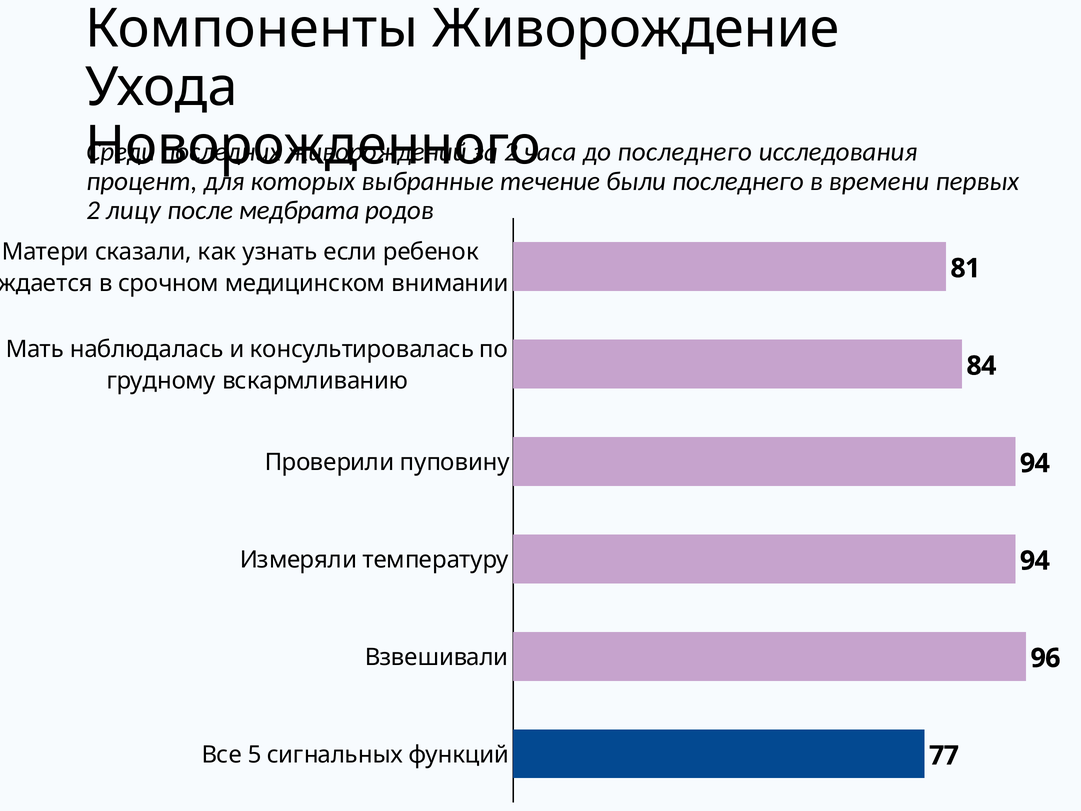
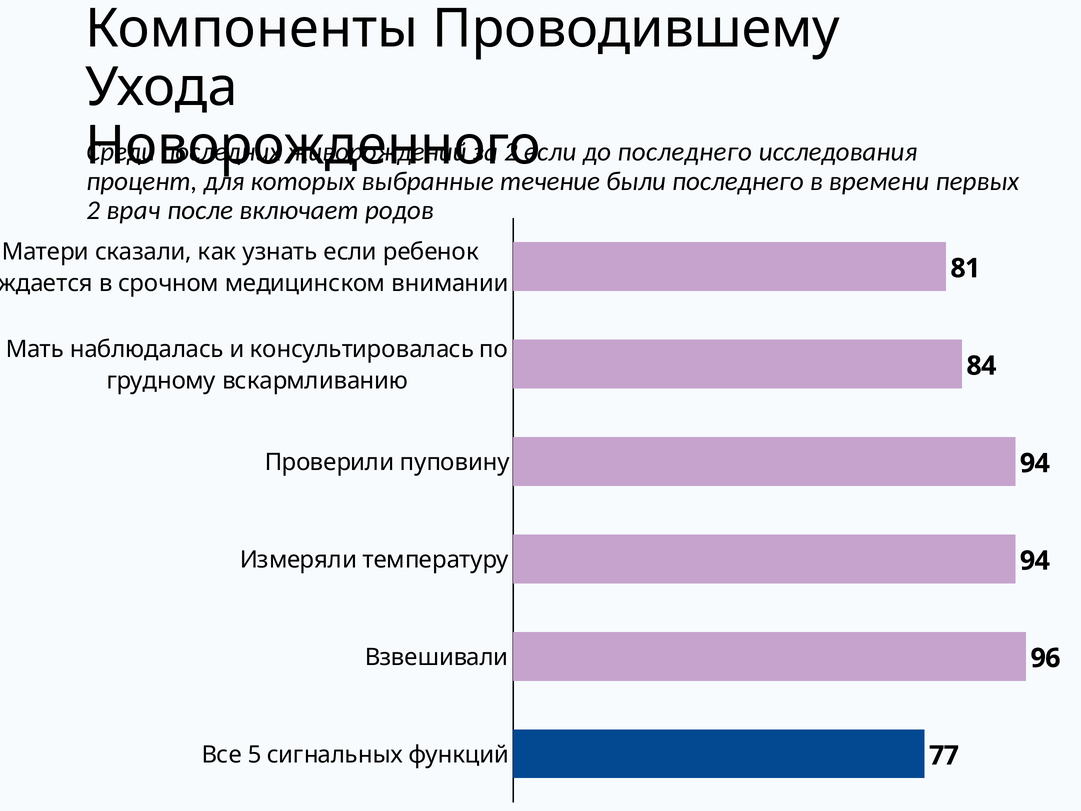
Живорождение: Живорождение -> Проводившему (636, 29)
часа: часа -> если (550, 152)
лицу: лицу -> врач (133, 210)
медбрата: медбрата -> включает (299, 210)
